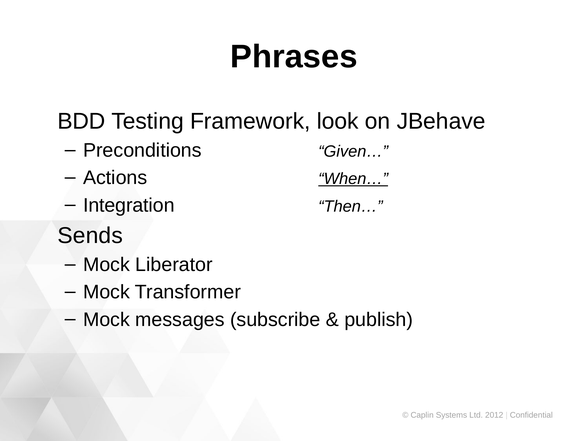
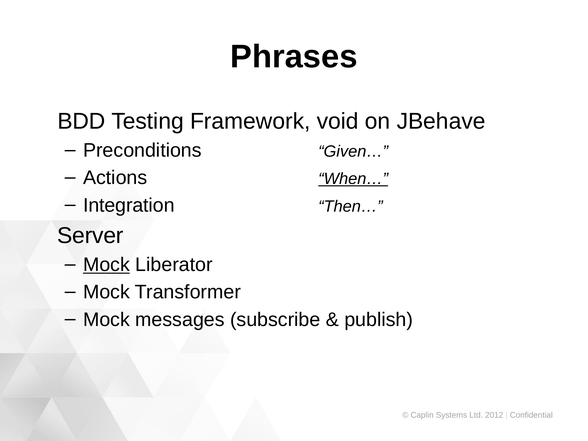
look: look -> void (338, 121)
Sends: Sends -> Server (90, 235)
Mock underline: none -> present (106, 265)
